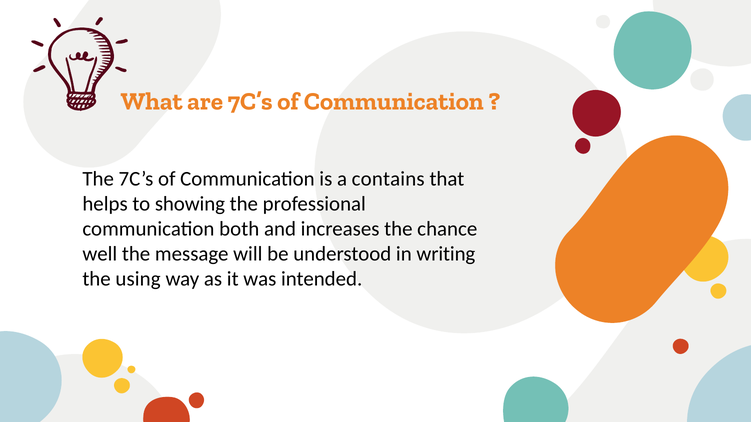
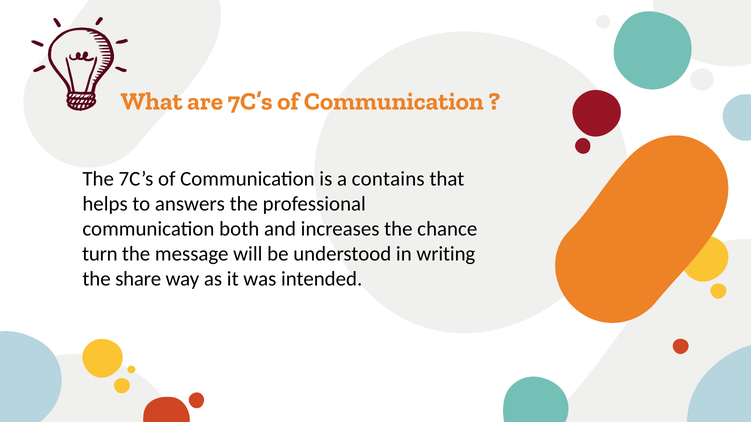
showing: showing -> answers (190, 204)
well: well -> turn (100, 254)
using: using -> share (138, 279)
